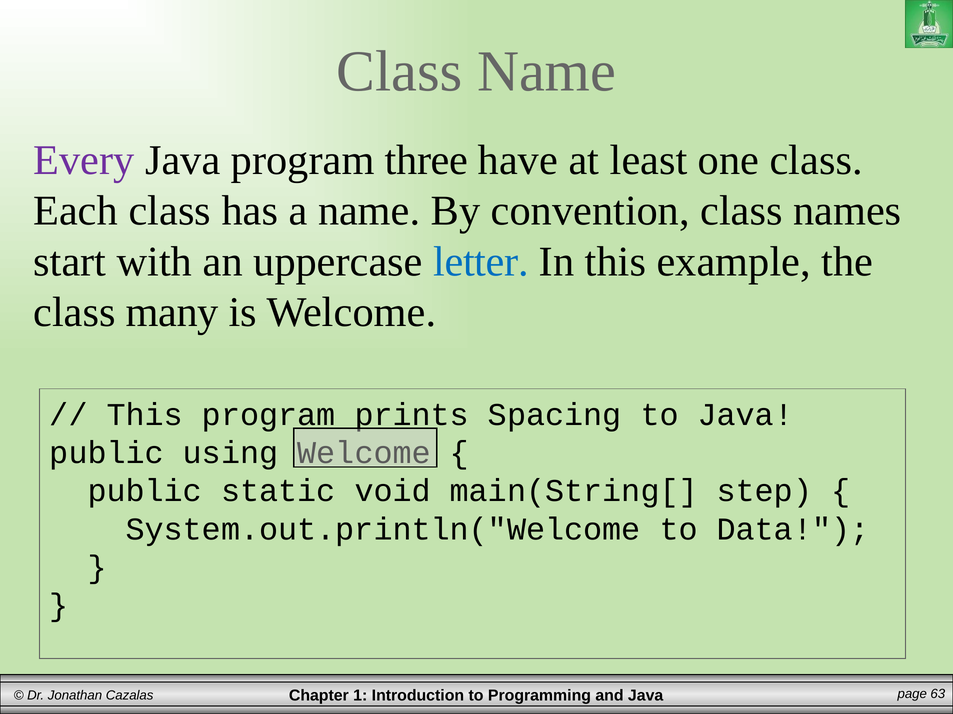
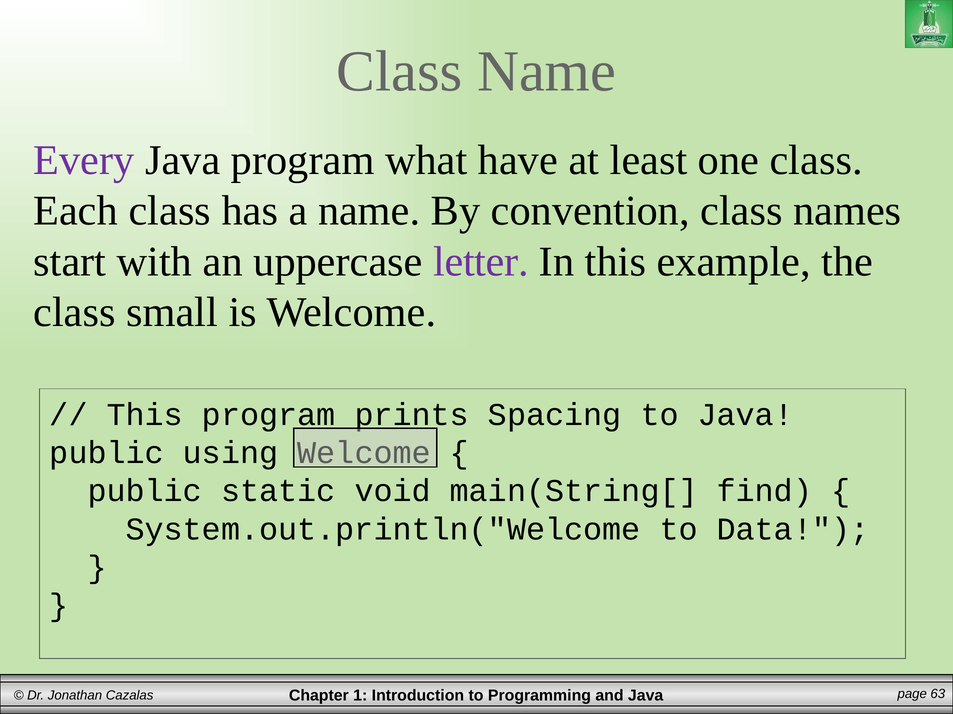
three: three -> what (426, 160)
letter colour: blue -> purple (481, 262)
many: many -> small (172, 313)
step: step -> find (764, 491)
